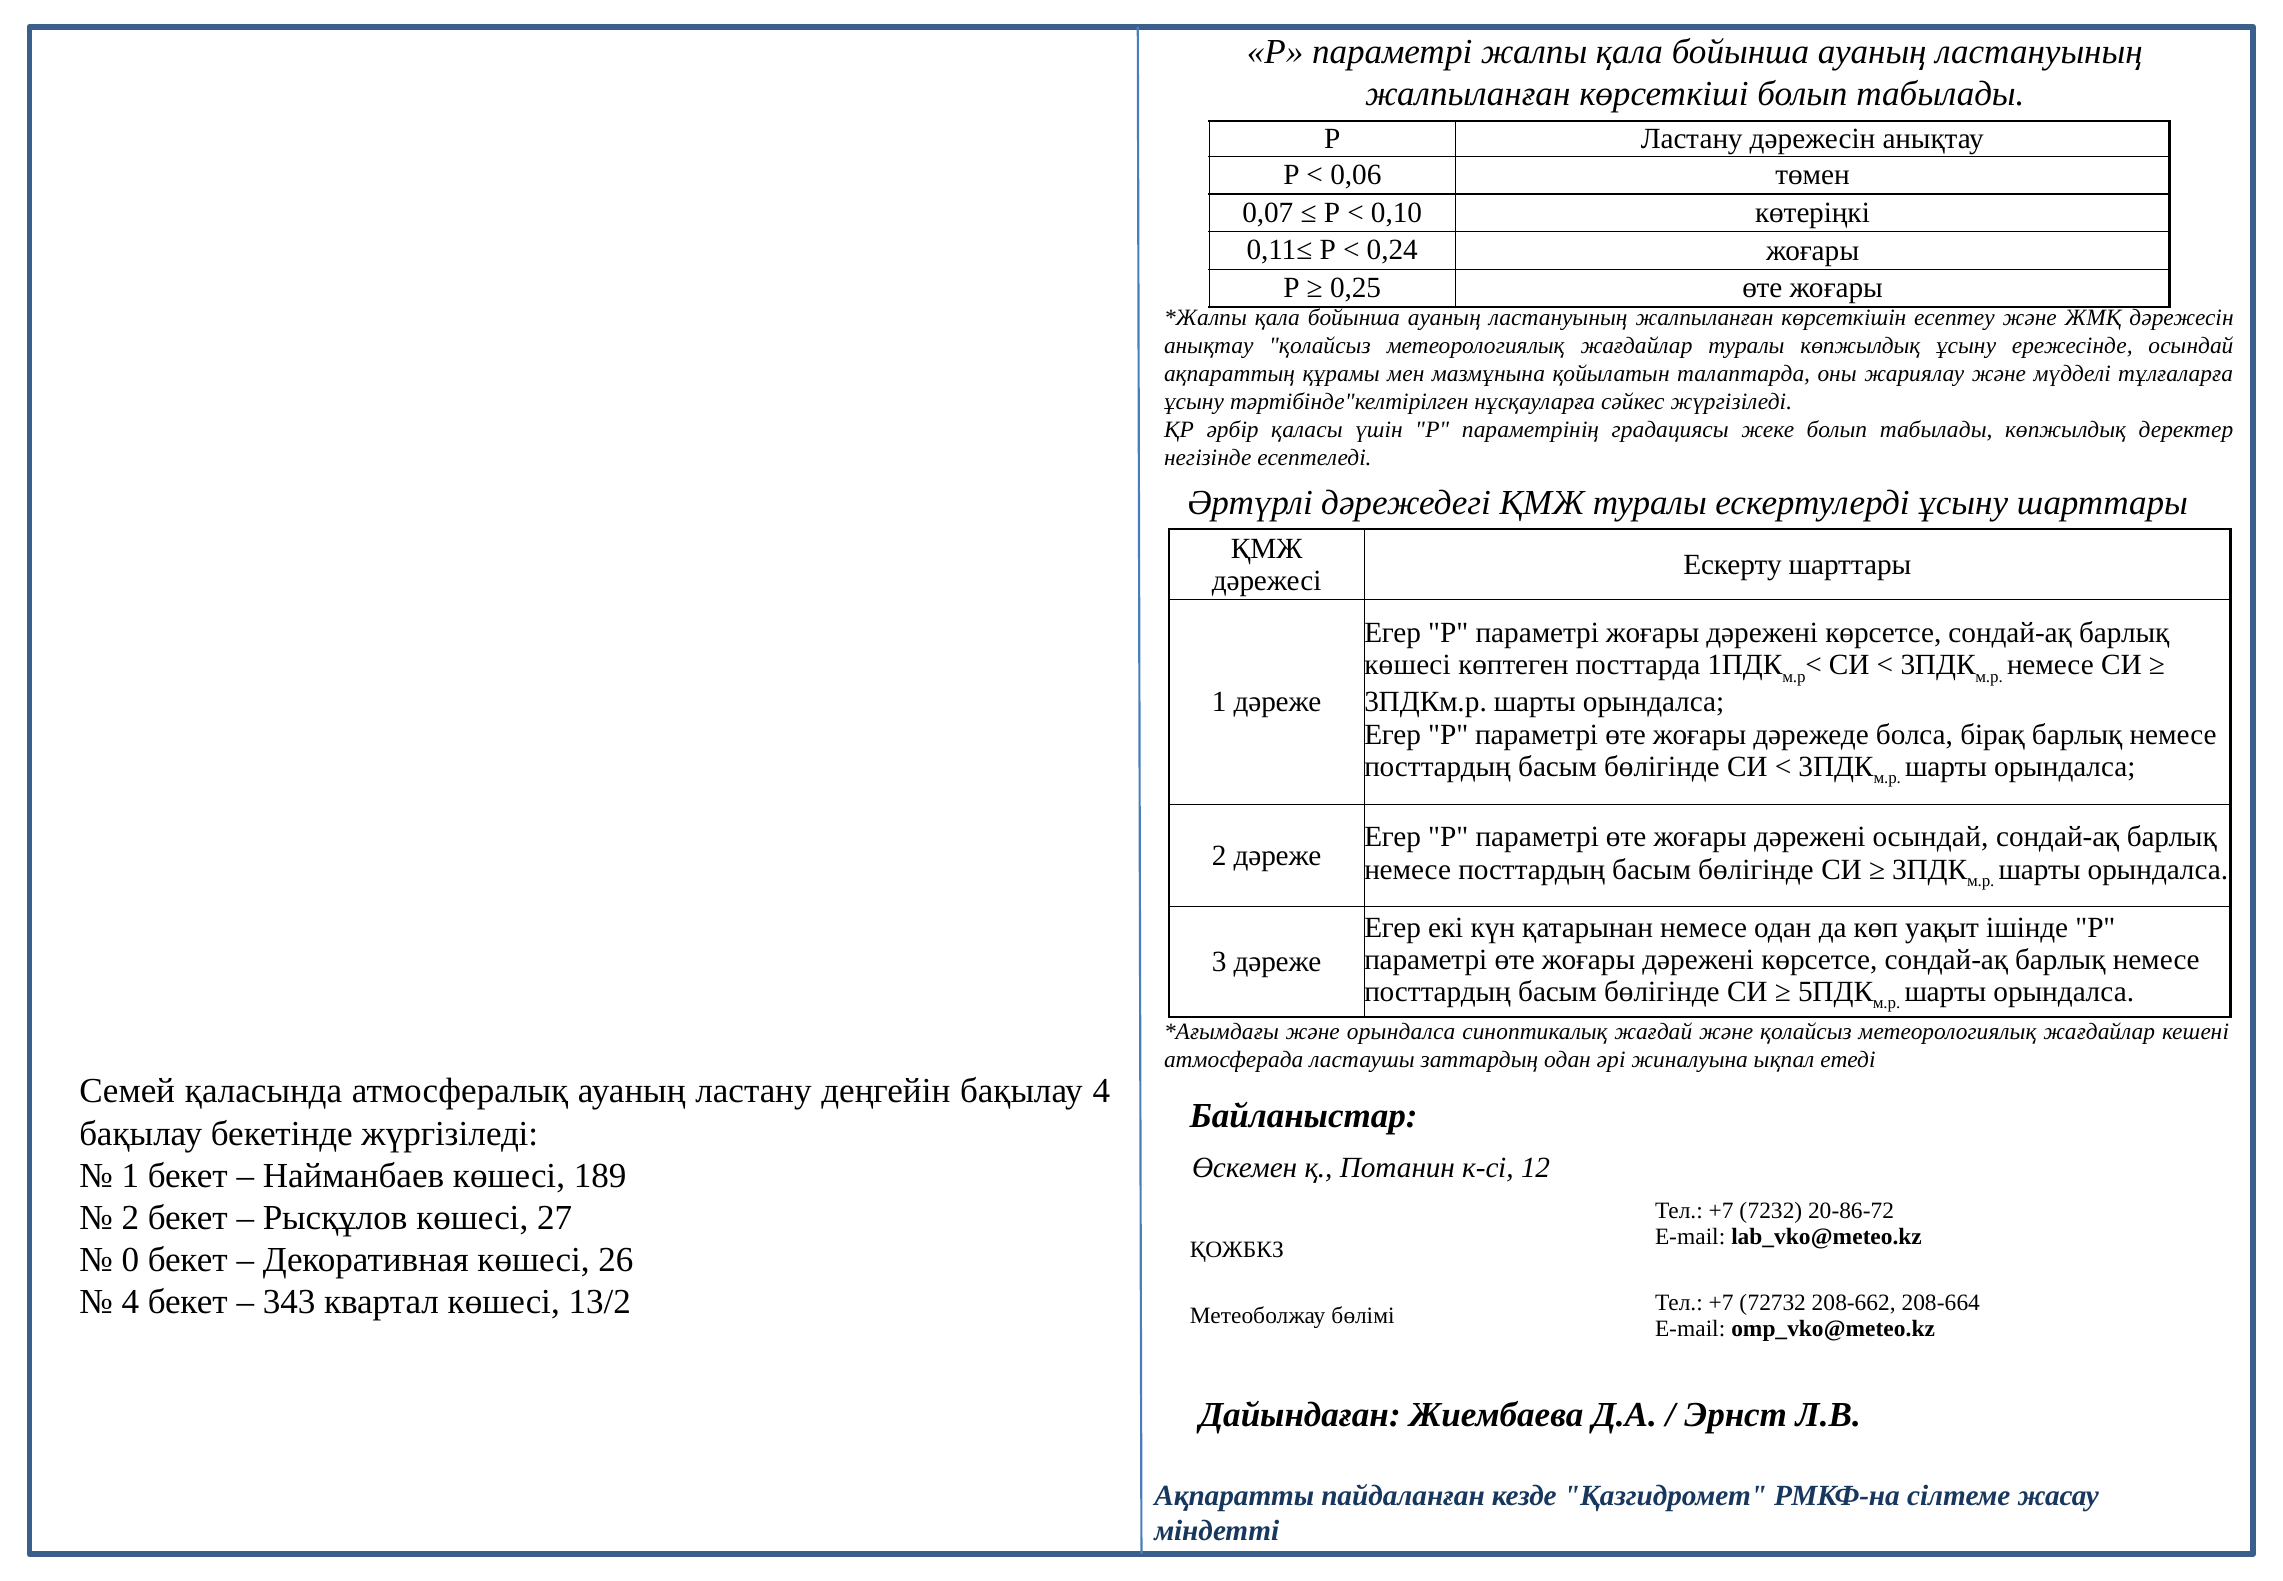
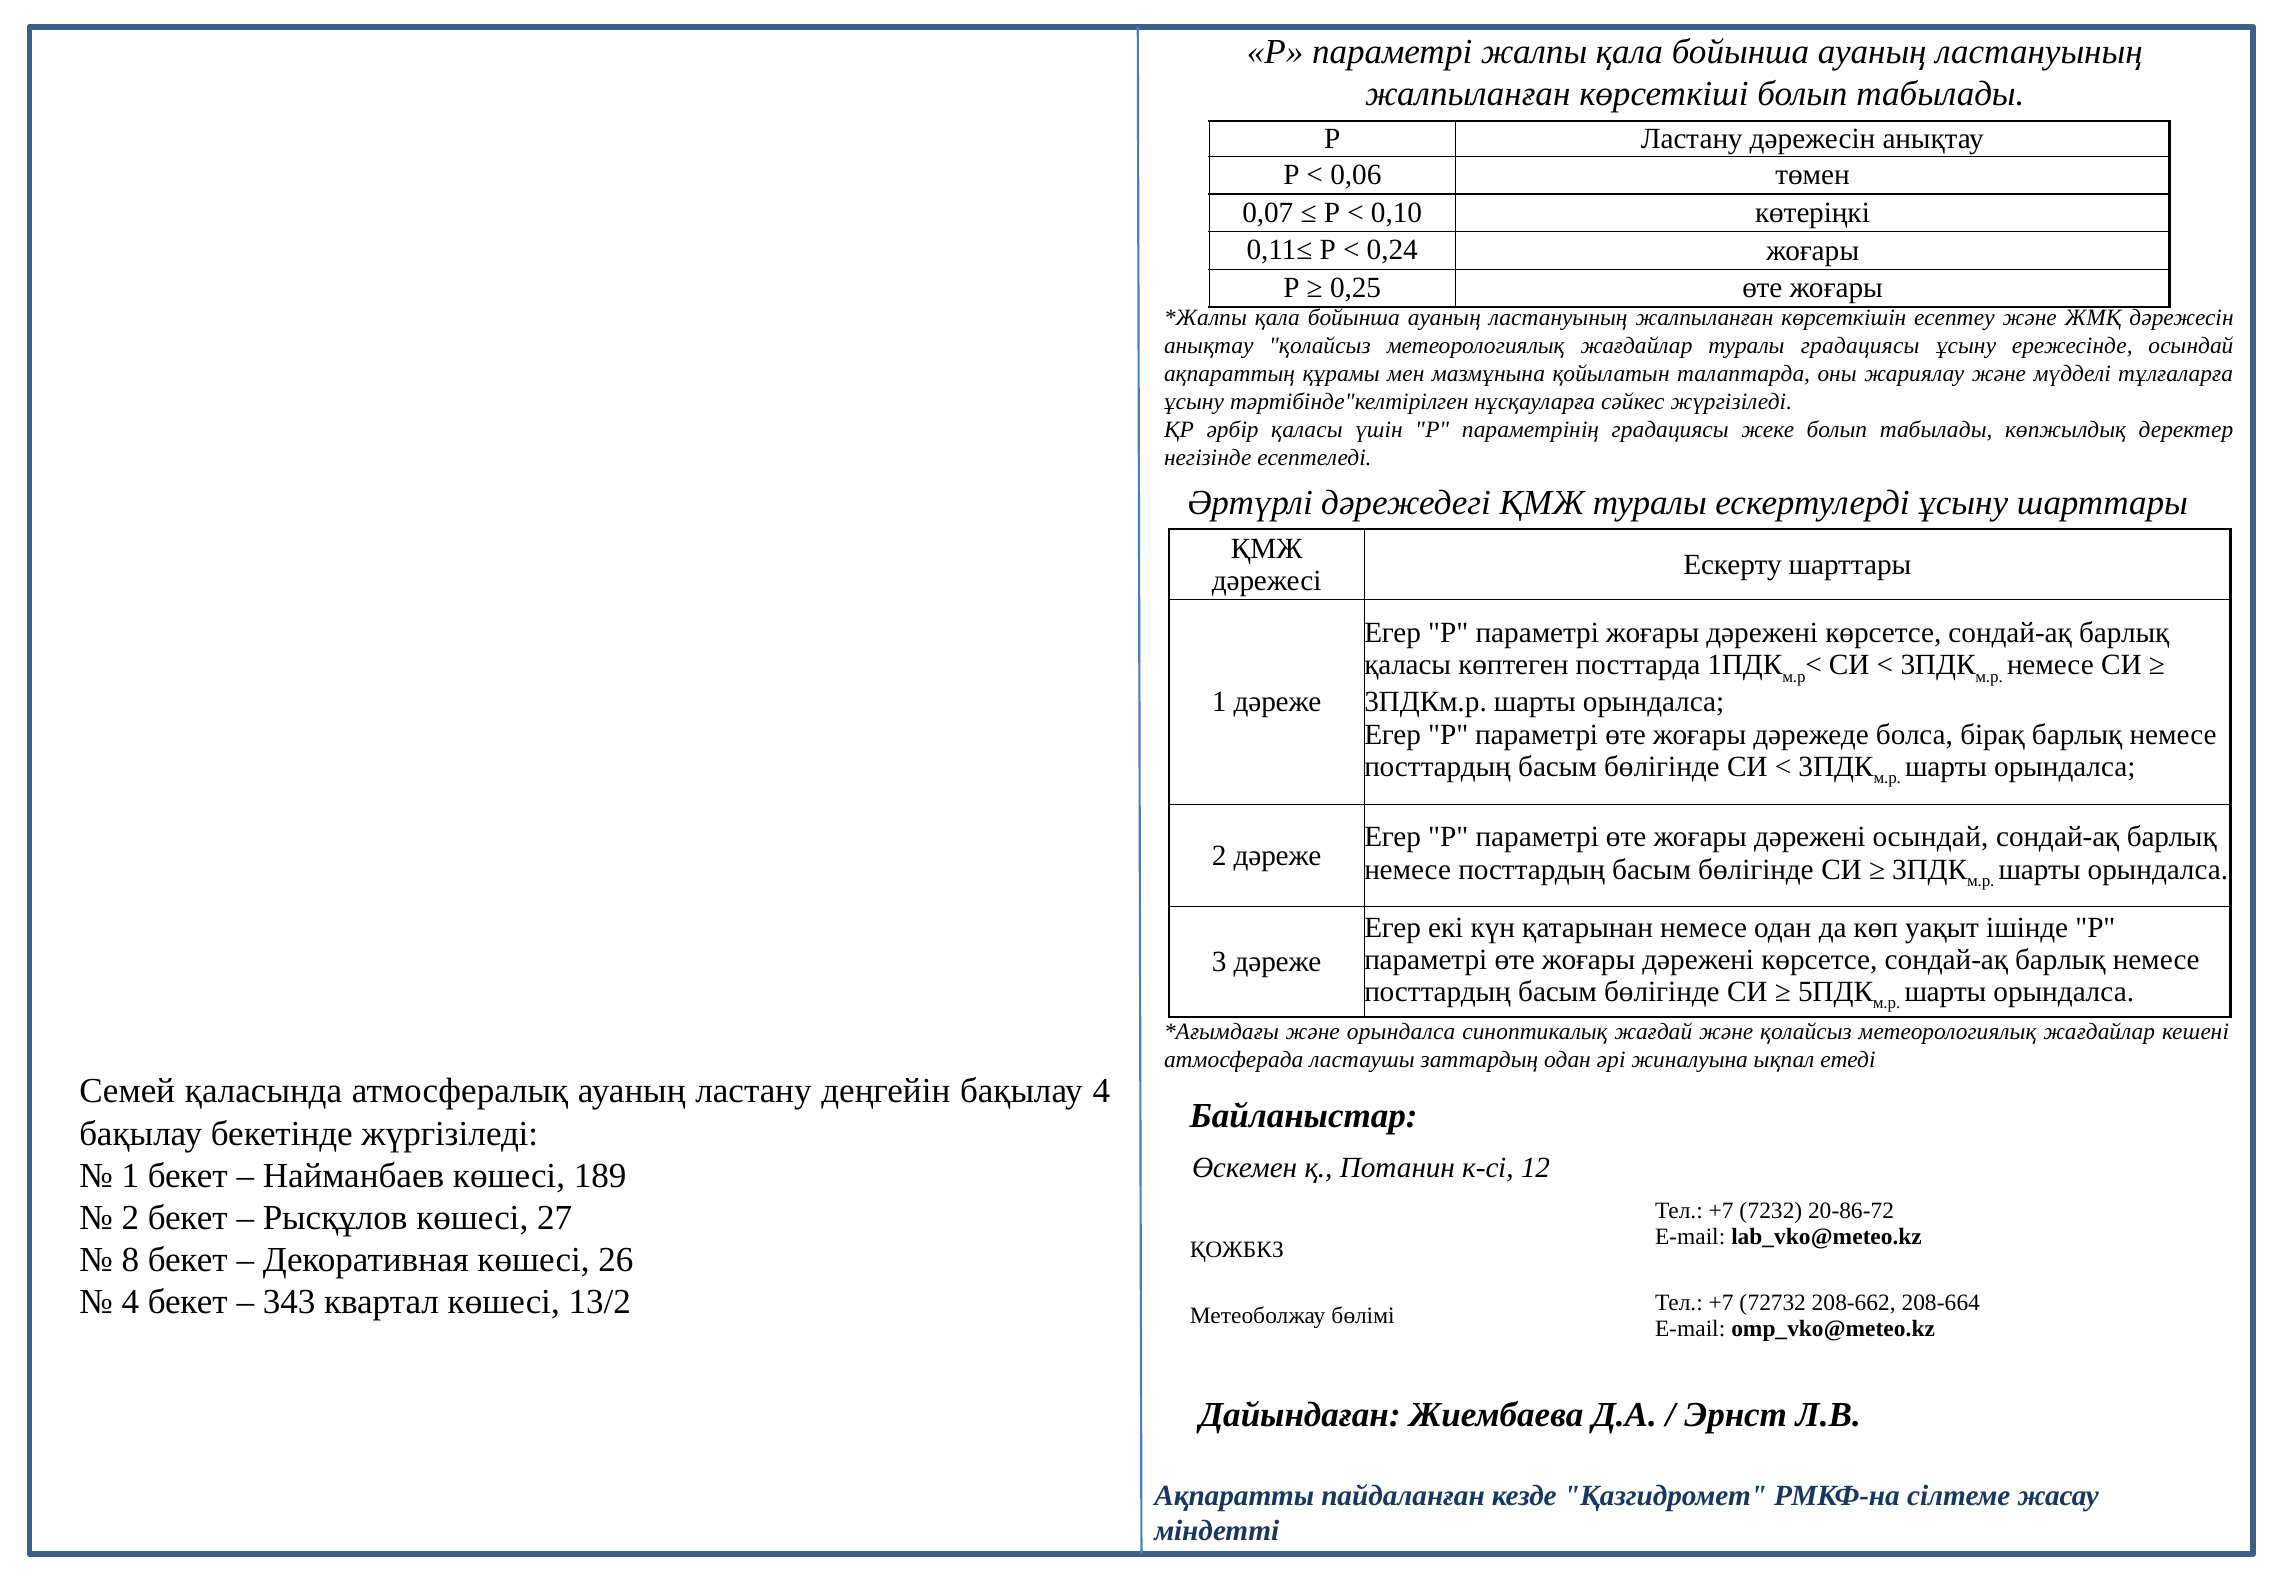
туралы көпжылдық: көпжылдық -> градациясы (1860, 346)
көшесі: көшесі -> қаласы (1408, 665)
0: 0 -> 8 (130, 1260)
